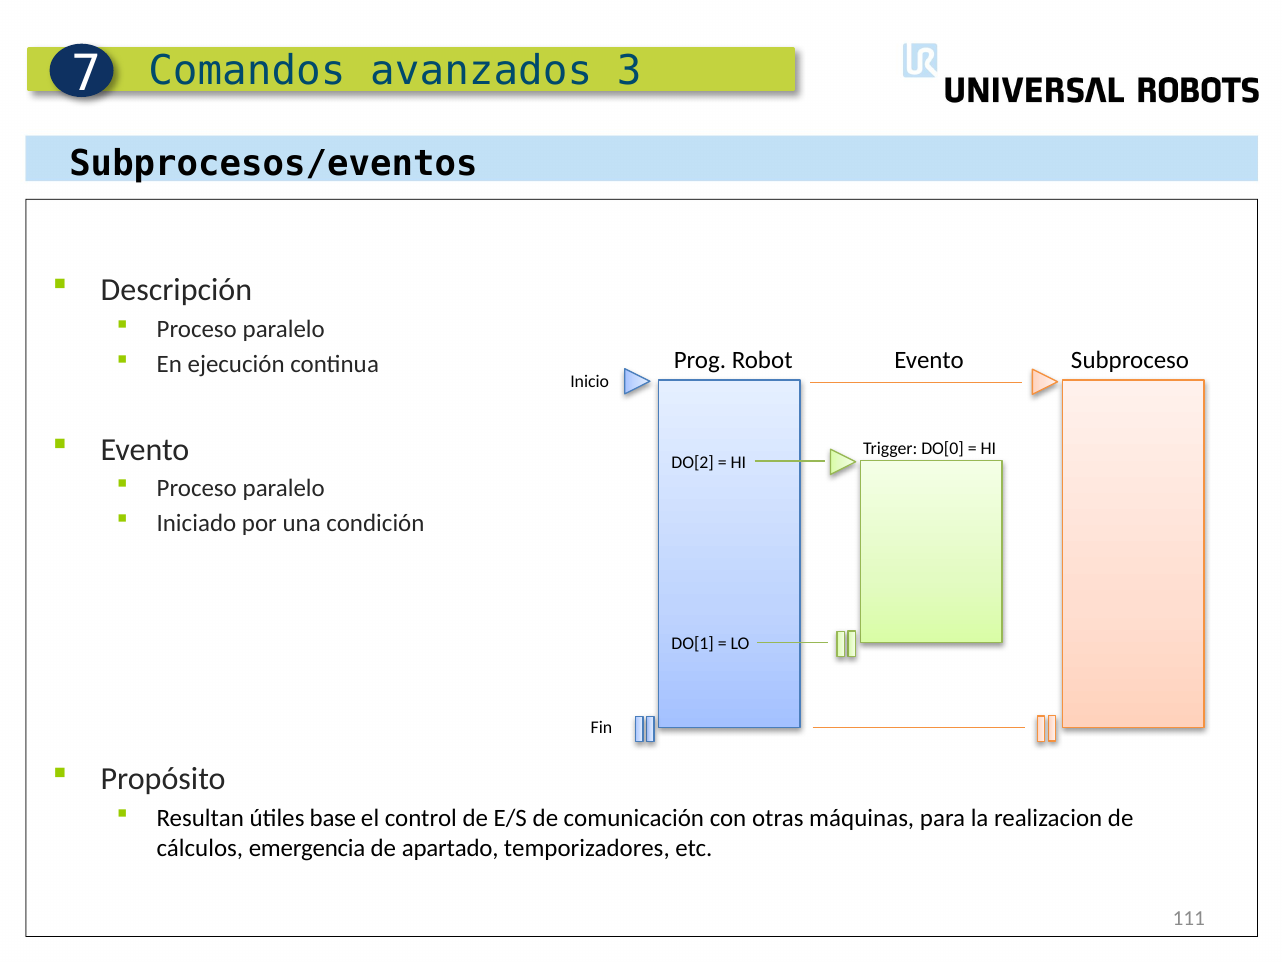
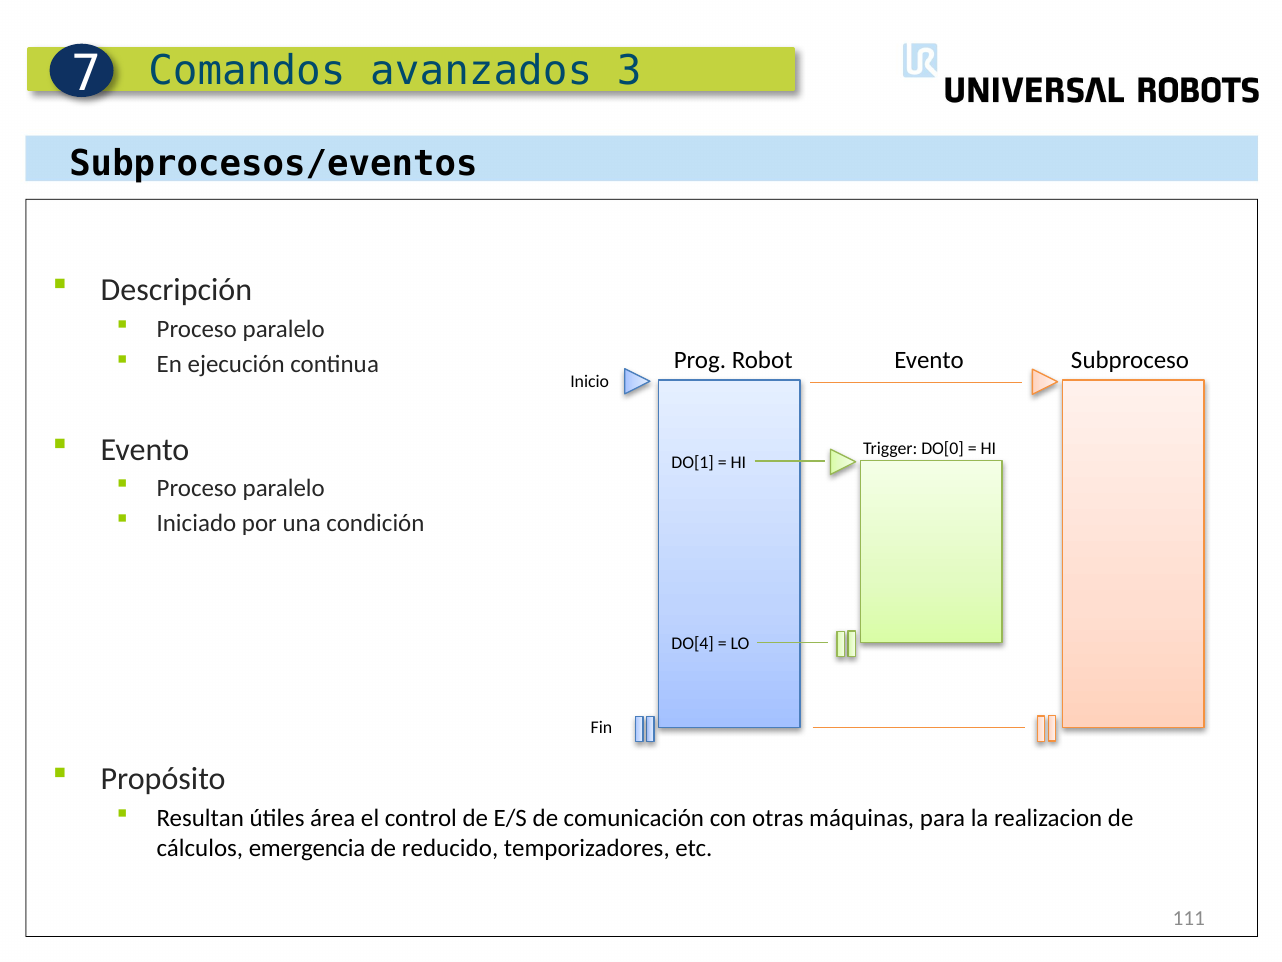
DO[2: DO[2 -> DO[1 (693, 463)
DO[1: DO[1 -> DO[4 (693, 644)
base: base -> área (333, 818)
apartado: apartado -> reducido (450, 847)
